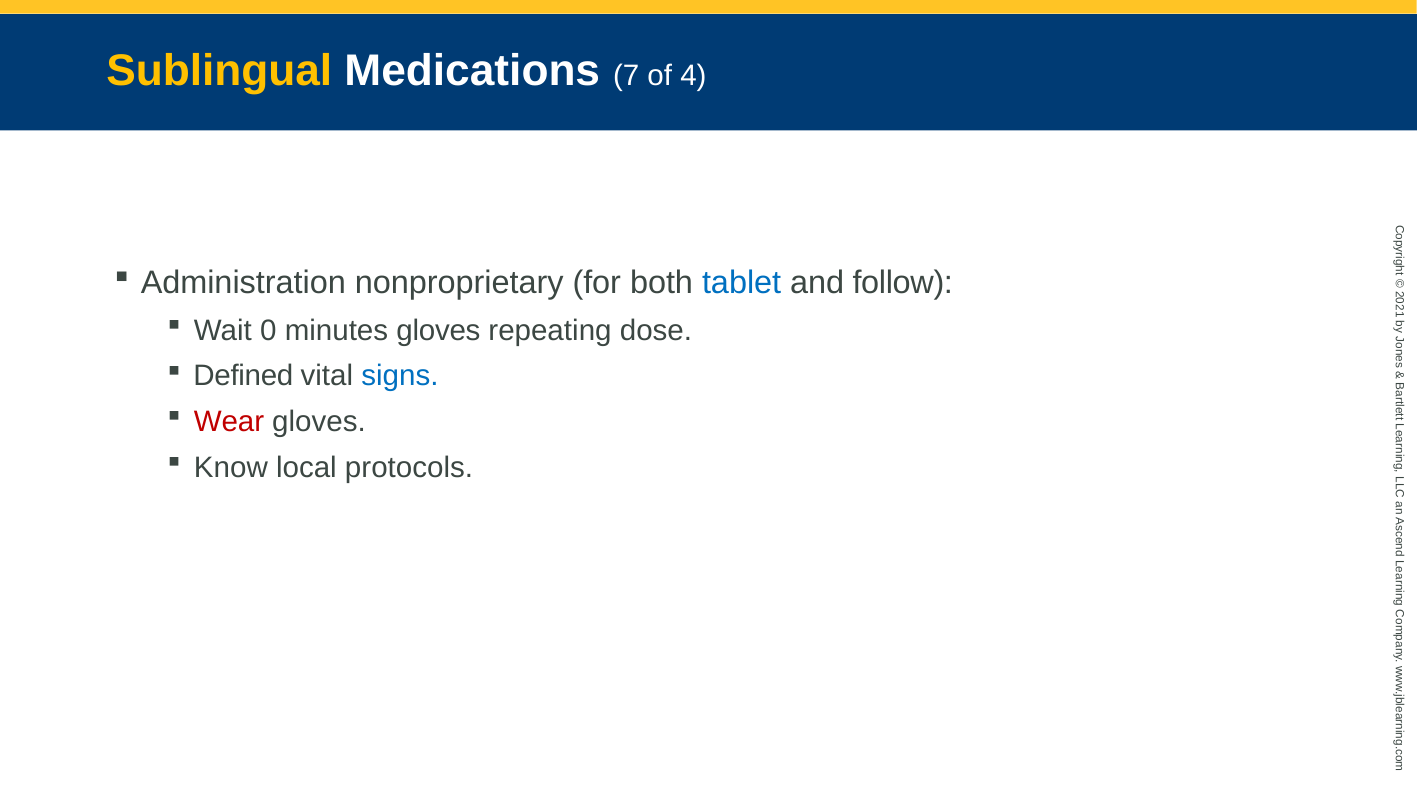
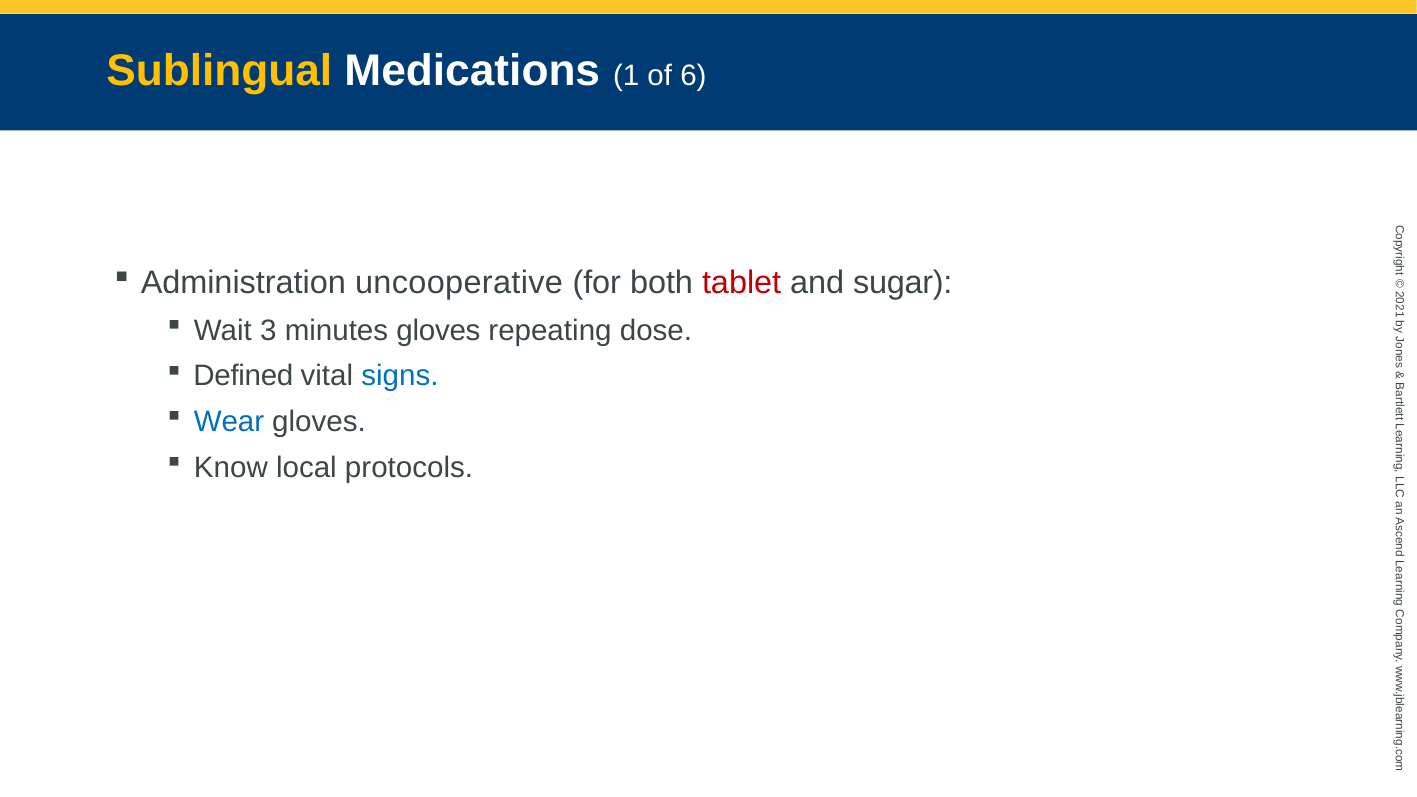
Medications 7: 7 -> 1 (626, 76)
4: 4 -> 6 (693, 76)
nonproprietary: nonproprietary -> uncooperative (459, 283)
tablet colour: blue -> red (742, 283)
follow: follow -> sugar (903, 283)
Wait 0: 0 -> 3 (268, 330)
Wear colour: red -> blue (229, 422)
